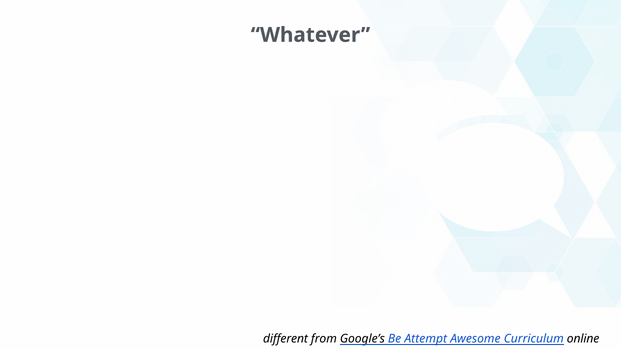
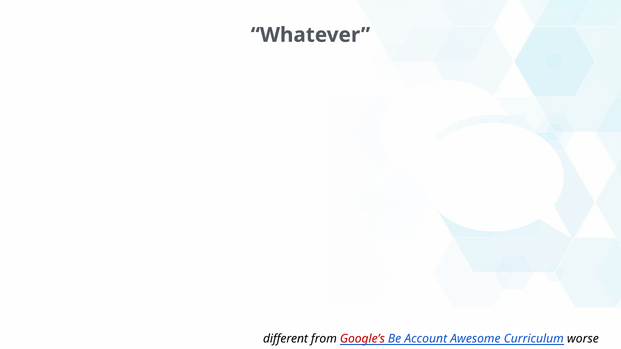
Google’s colour: black -> red (362, 339)
Attempt: Attempt -> Account (426, 339)
online: online -> worse (583, 339)
